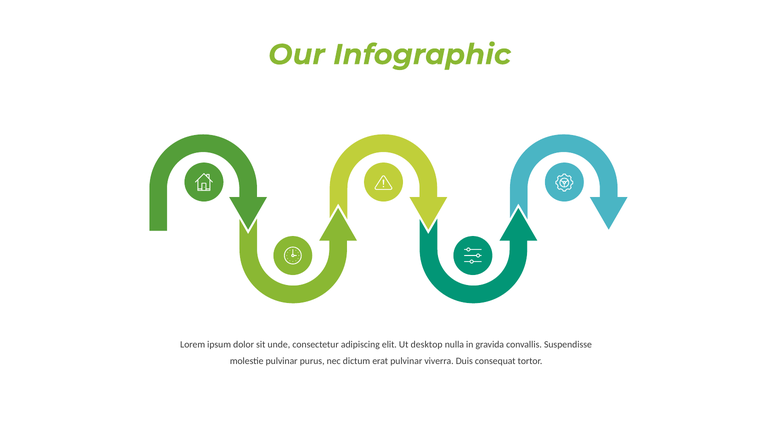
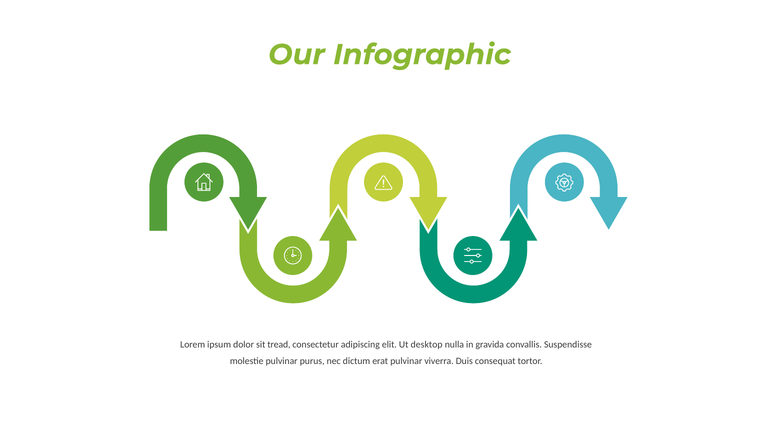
unde: unde -> tread (279, 344)
